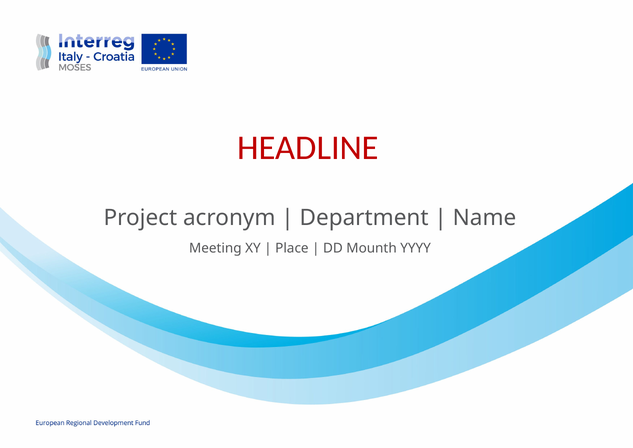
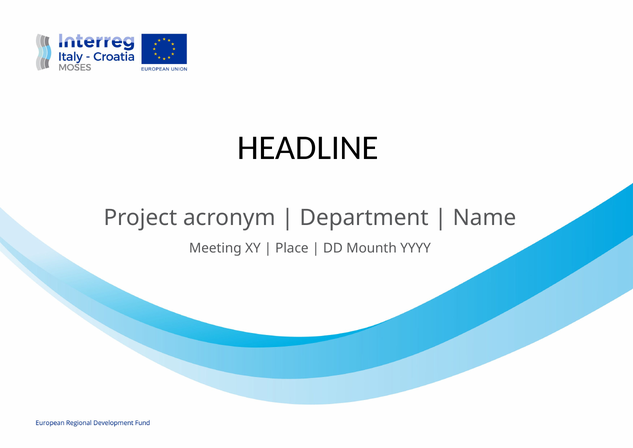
HEADLINE colour: red -> black (308, 148)
